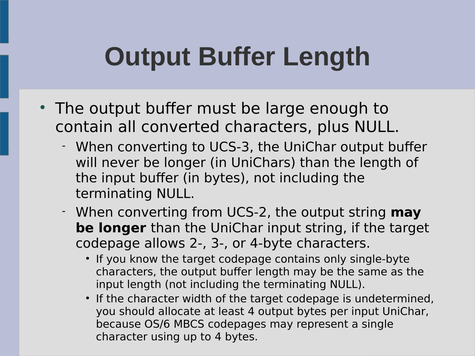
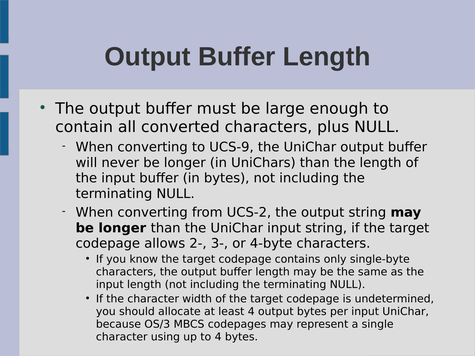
UCS-3: UCS-3 -> UCS-9 (232, 147)
OS/6: OS/6 -> OS/3 (157, 324)
